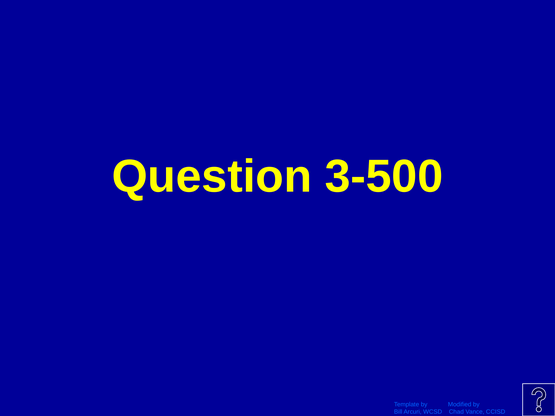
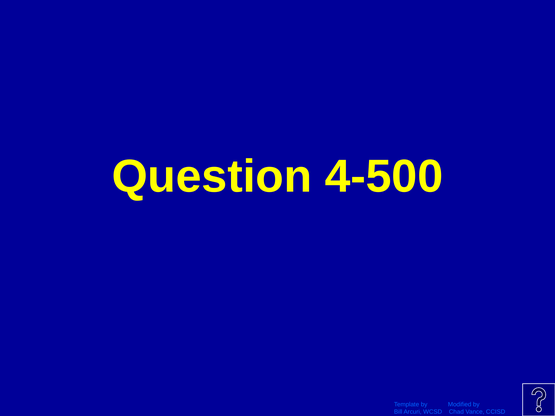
3-500: 3-500 -> 4-500 (384, 177)
